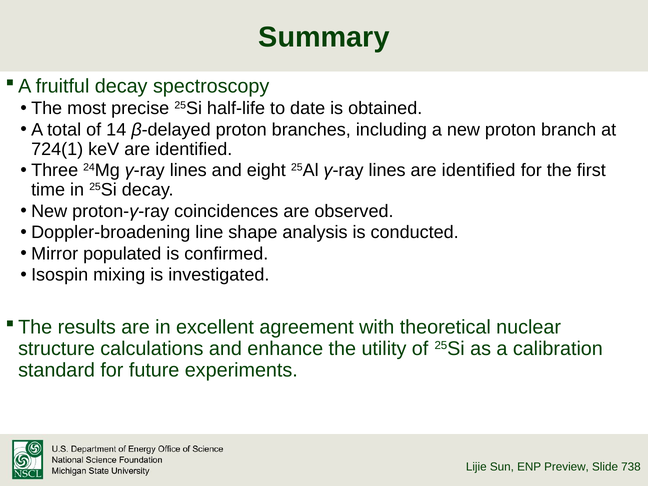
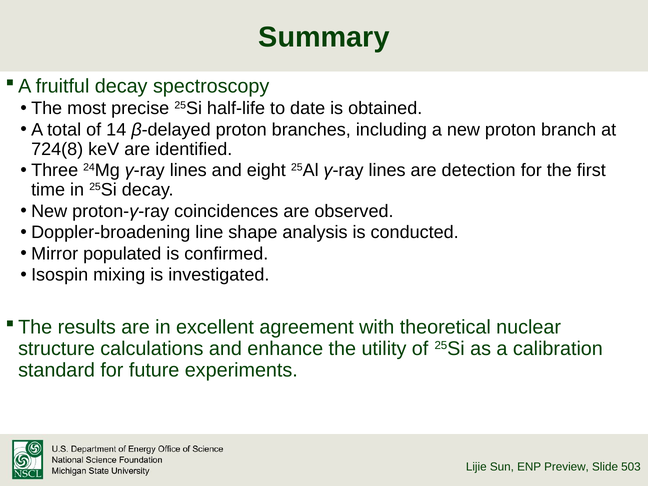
724(1: 724(1 -> 724(8 (57, 149)
lines are identified: identified -> detection (479, 170)
738: 738 -> 503 (631, 467)
